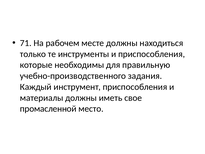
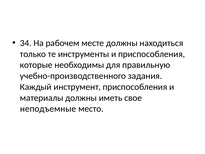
71: 71 -> 34 (26, 43)
промасленной: промасленной -> неподъемные (48, 109)
